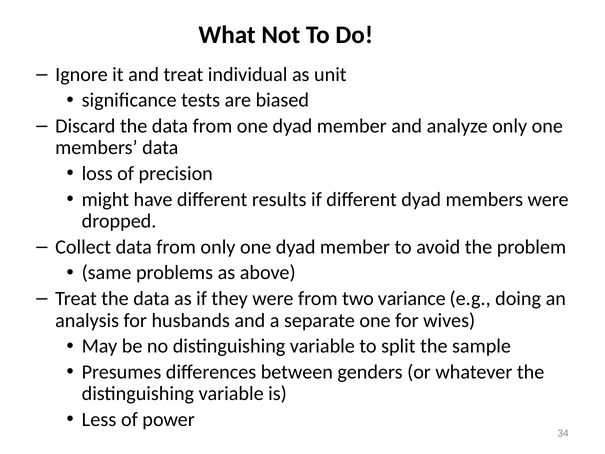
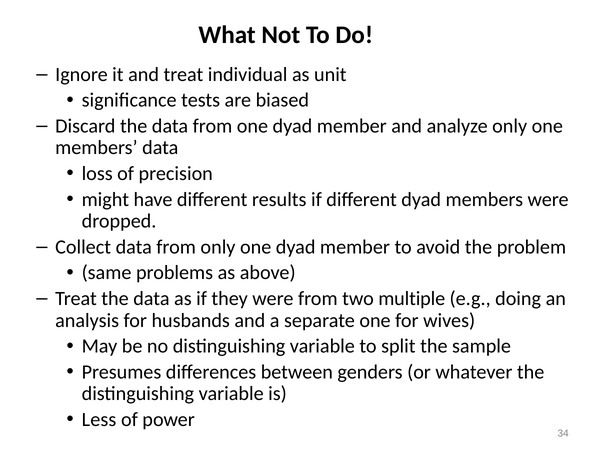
variance: variance -> multiple (412, 298)
